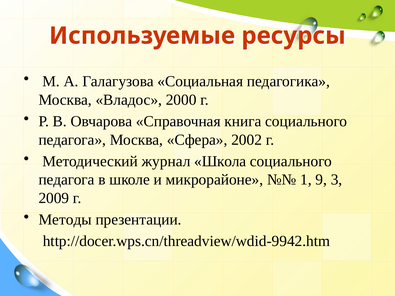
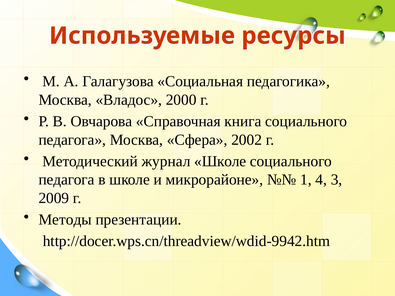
журнал Школа: Школа -> Школе (220, 161)
9: 9 -> 4 (321, 180)
